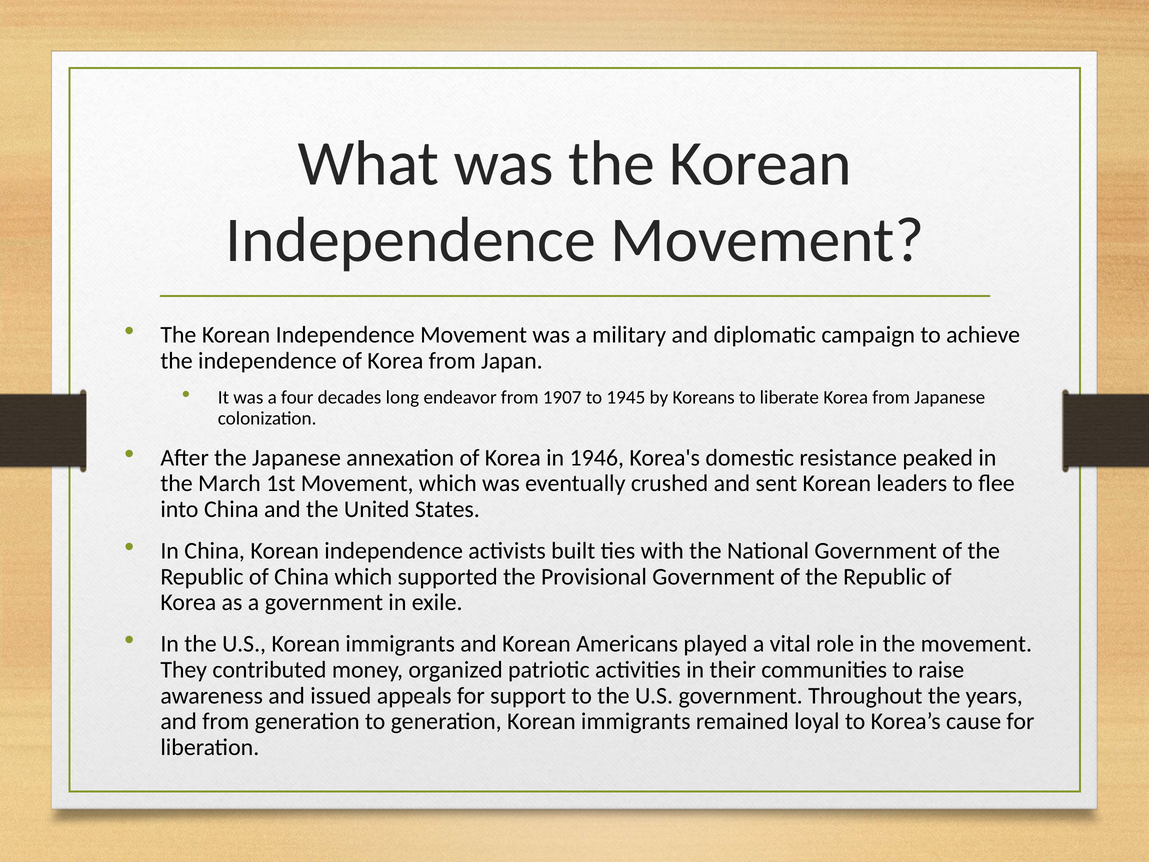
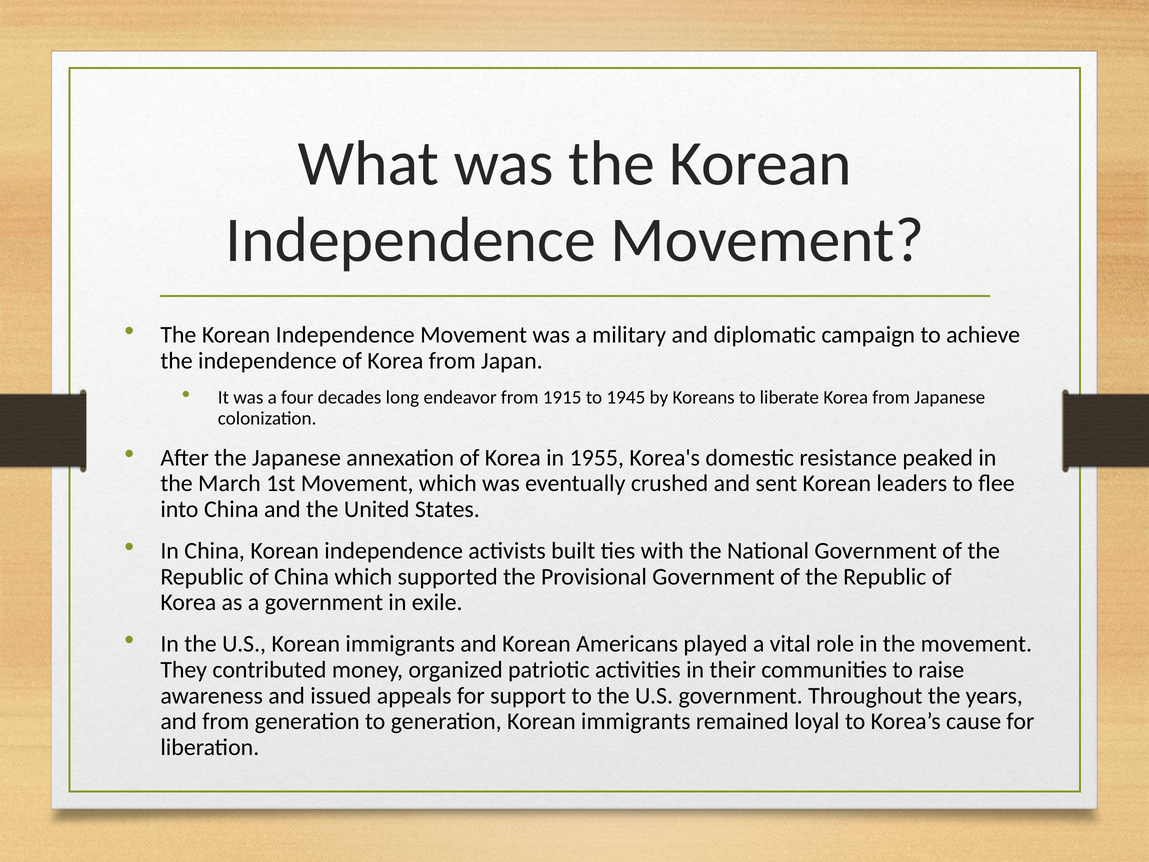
1907: 1907 -> 1915 (562, 398)
1946: 1946 -> 1955 (597, 458)
